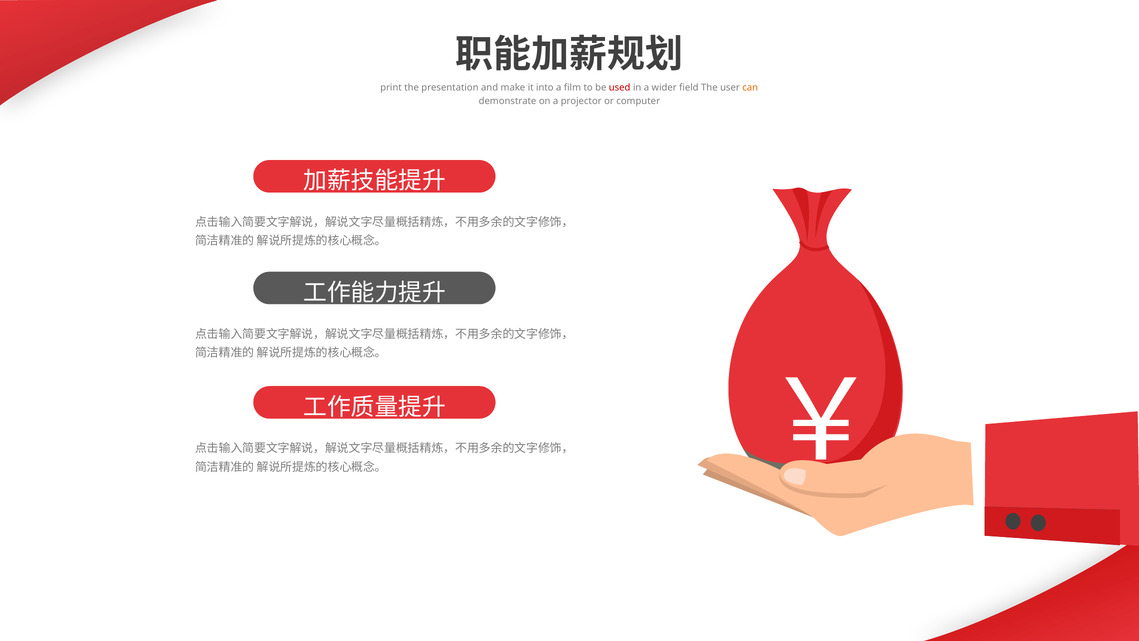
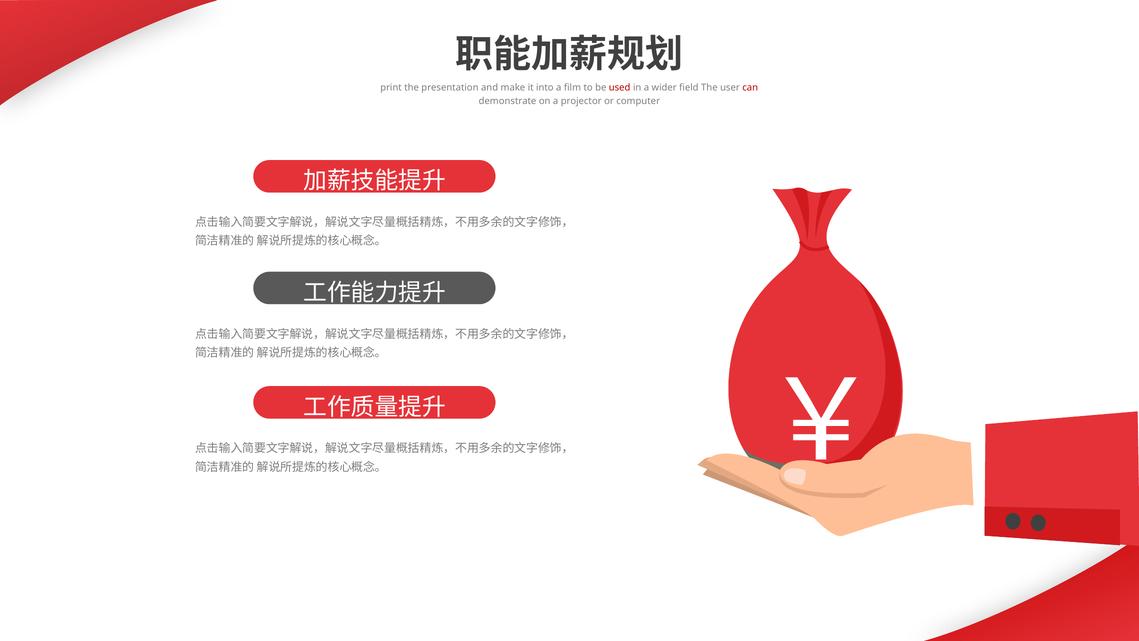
can colour: orange -> red (750, 87)
